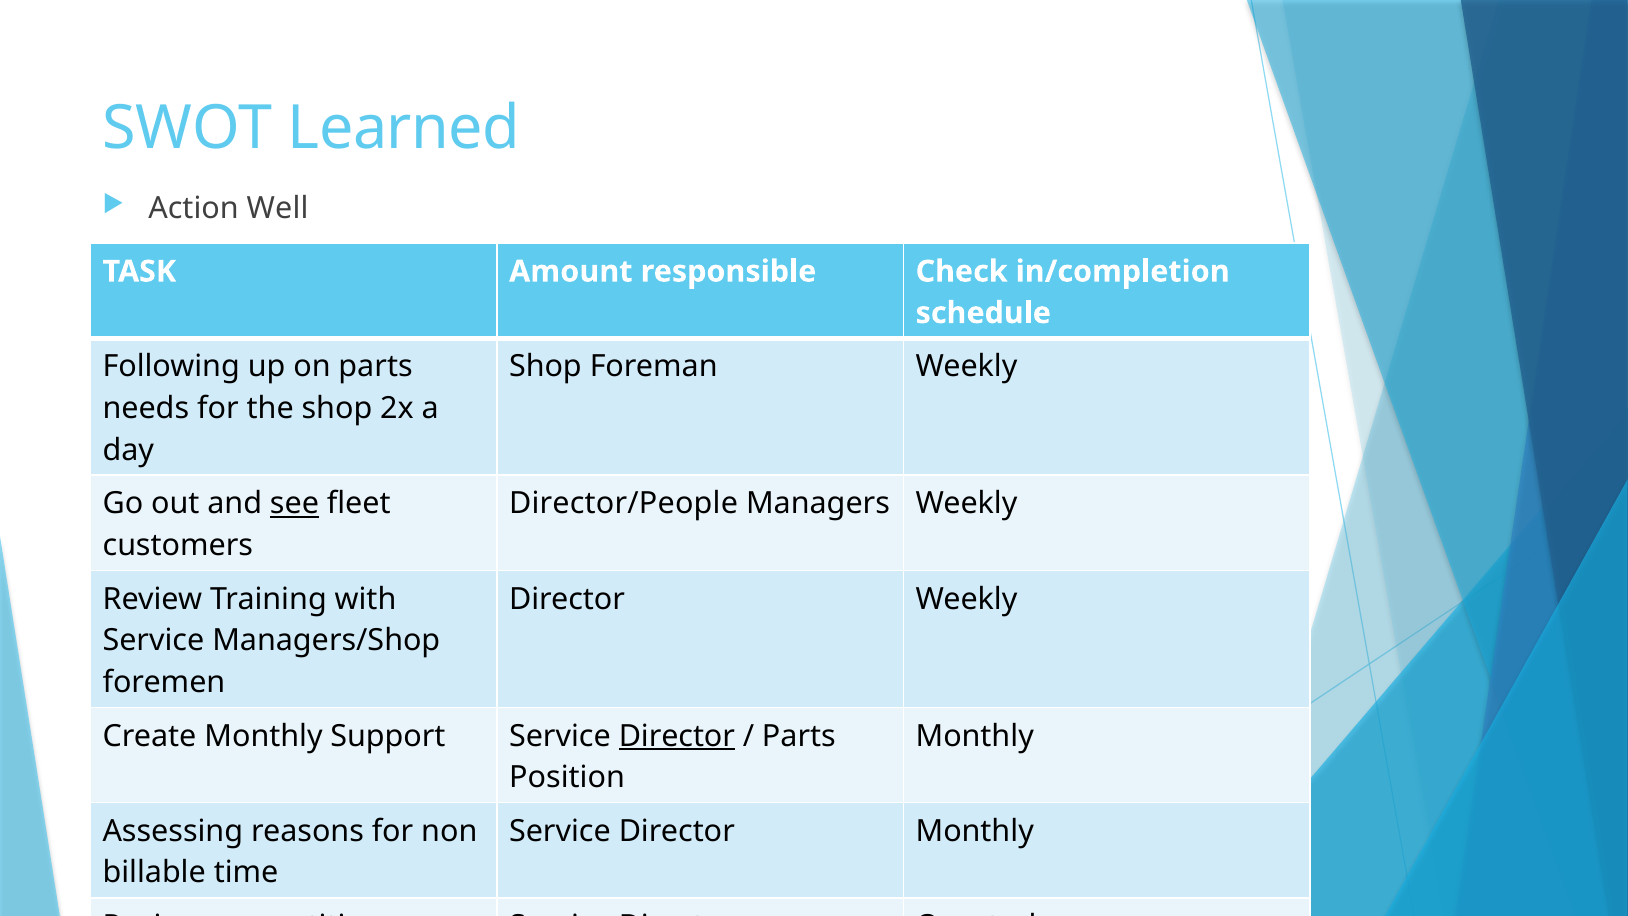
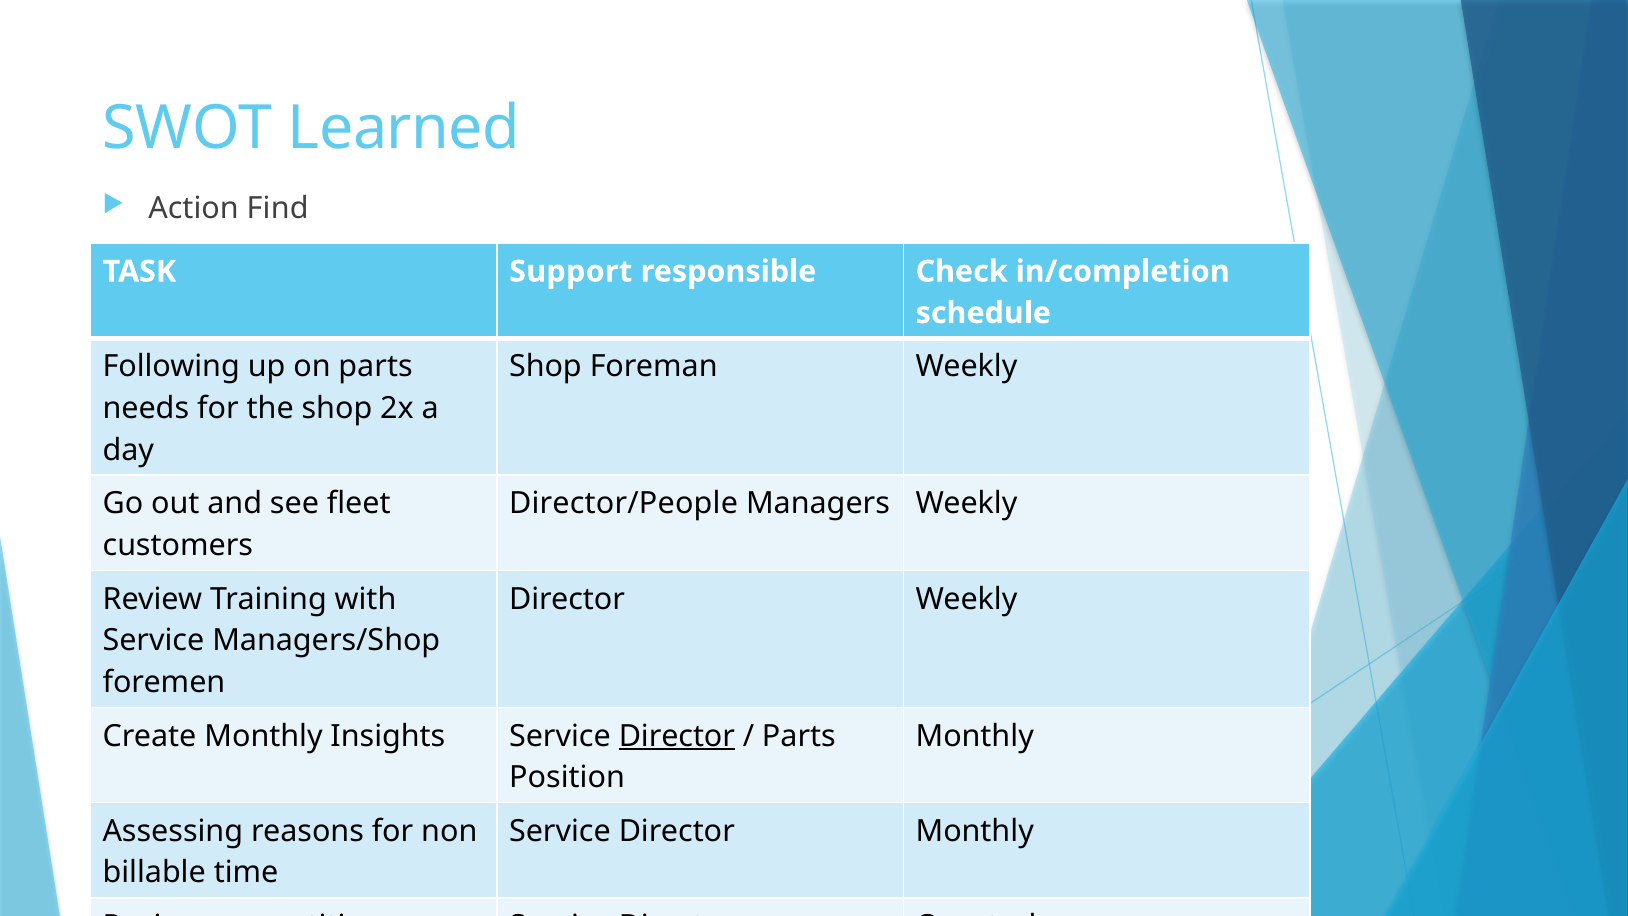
Well: Well -> Find (278, 208)
Amount: Amount -> Support (571, 271)
see underline: present -> none (295, 504)
Support: Support -> Insights (388, 736)
